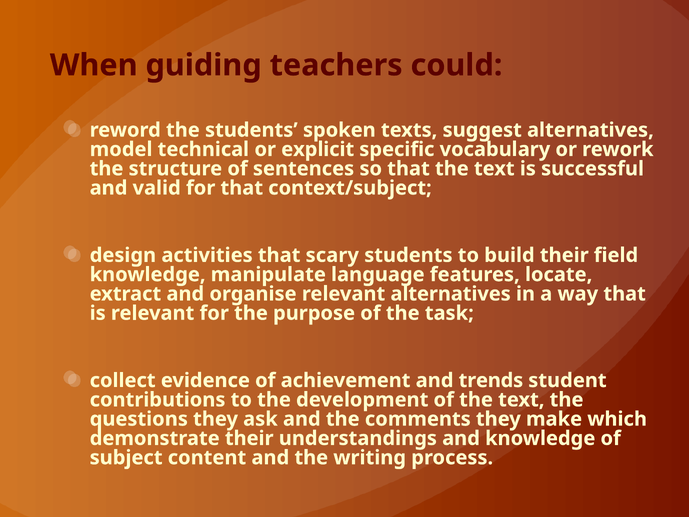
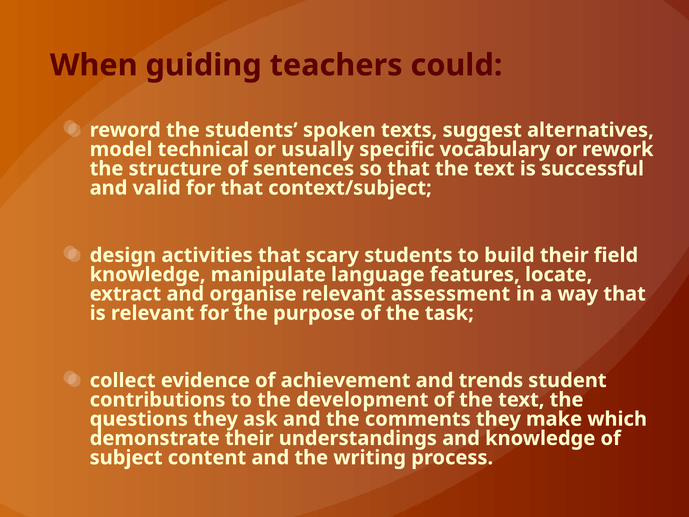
explicit: explicit -> usually (318, 149)
relevant alternatives: alternatives -> assessment (450, 294)
